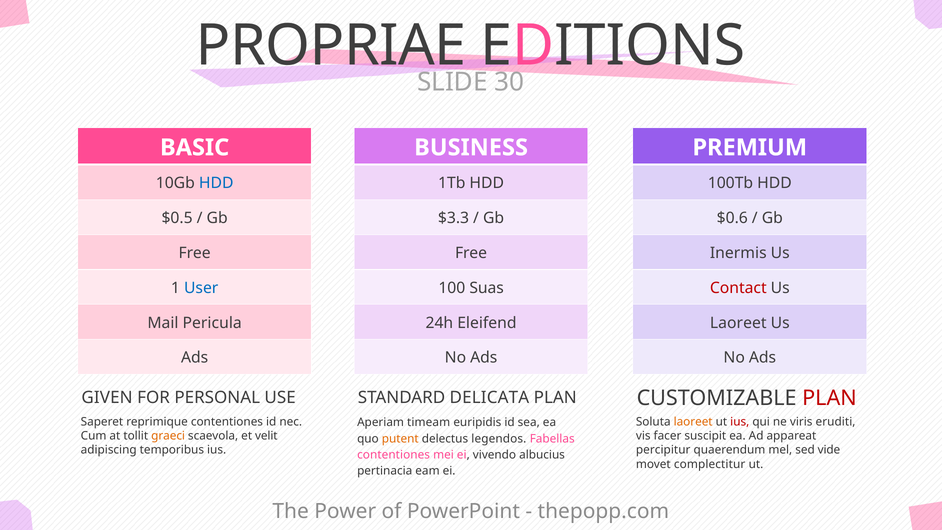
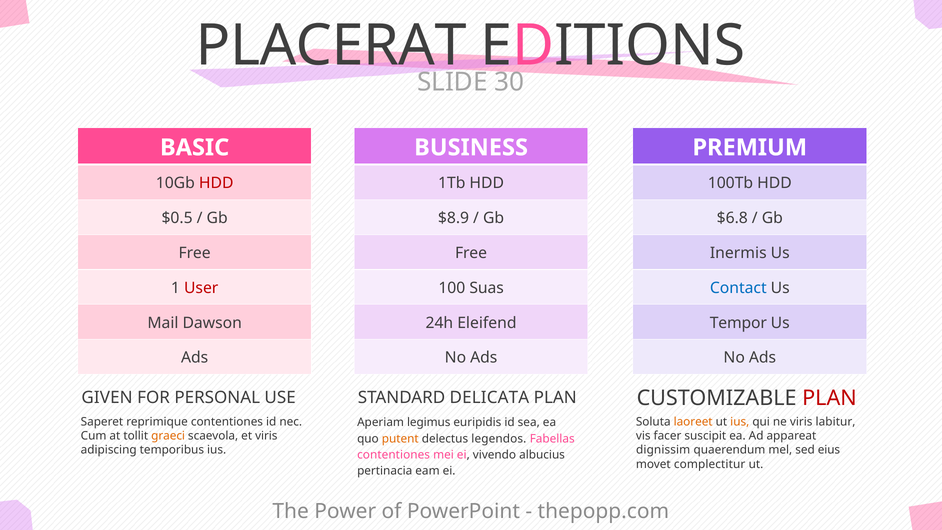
PROPRIAE: PROPRIAE -> PLACERAT (331, 46)
HDD colour: blue -> red (216, 183)
$3.3: $3.3 -> $8.9 (454, 218)
$0.6: $0.6 -> $6.8 (732, 218)
User colour: blue -> red (201, 288)
Contact colour: red -> blue (738, 288)
Pericula: Pericula -> Dawson (212, 323)
Laoreet: Laoreet -> Tempor (738, 323)
ius colour: red -> orange (740, 422)
eruditi: eruditi -> labitur (836, 422)
timeam: timeam -> legimus (429, 423)
et velit: velit -> viris (266, 436)
percipitur: percipitur -> dignissim (663, 450)
vide: vide -> eius (829, 450)
